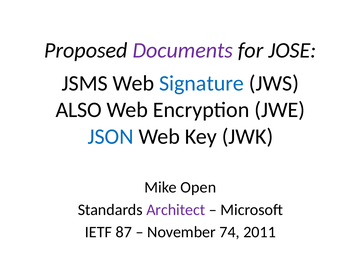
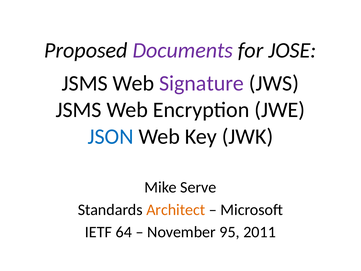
Signature colour: blue -> purple (201, 83)
ALSO: ALSO -> JSMS (79, 110)
Open: Open -> Serve (198, 187)
Architect colour: purple -> orange (176, 210)
87: 87 -> 64 (124, 232)
74: 74 -> 95 (230, 232)
